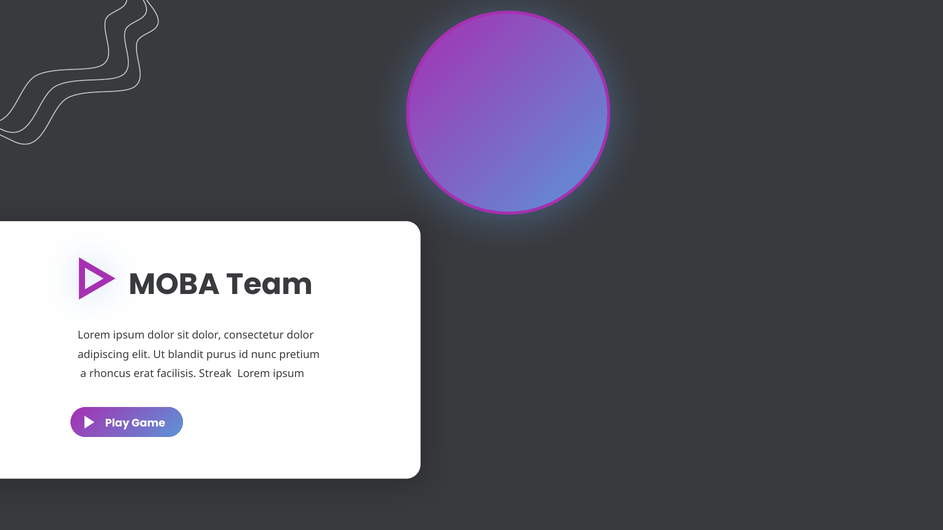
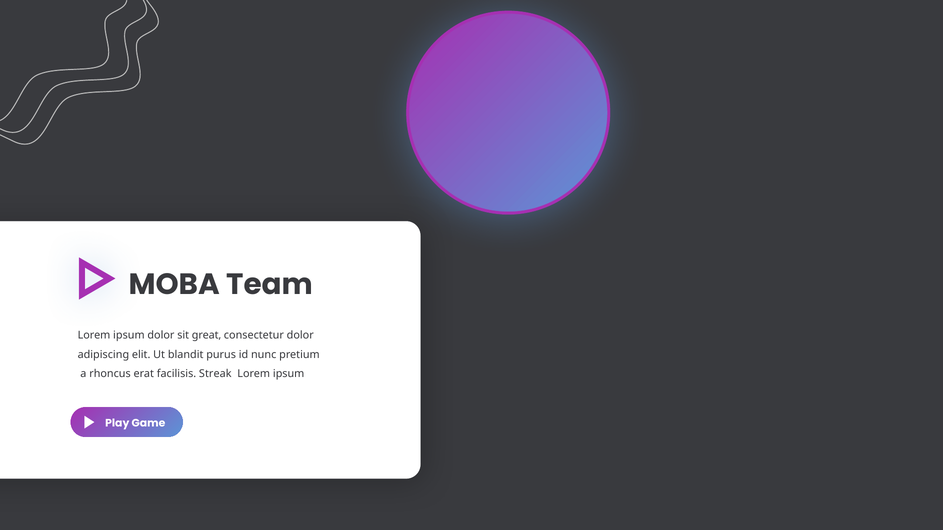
sit dolor: dolor -> great (207, 335)
